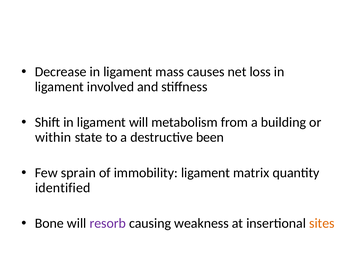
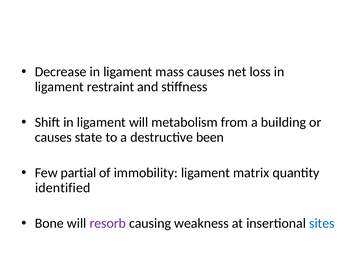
involved: involved -> restraint (111, 87)
within: within -> causes (53, 137)
sprain: sprain -> partial (78, 173)
sites colour: orange -> blue (322, 223)
